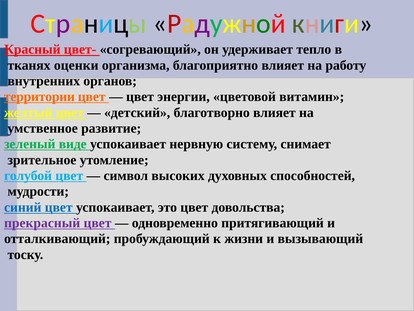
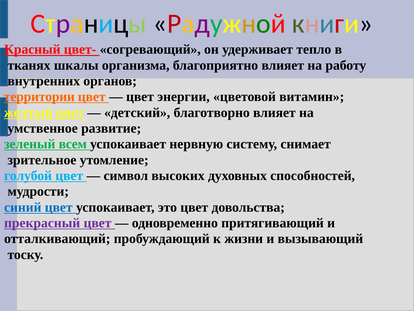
оценки: оценки -> шкалы (76, 65)
виде: виде -> всем (73, 144)
